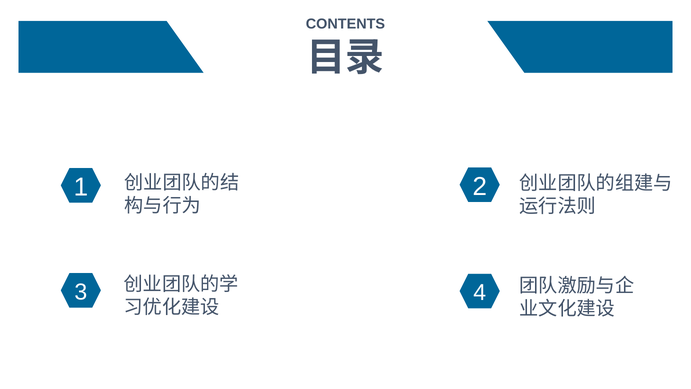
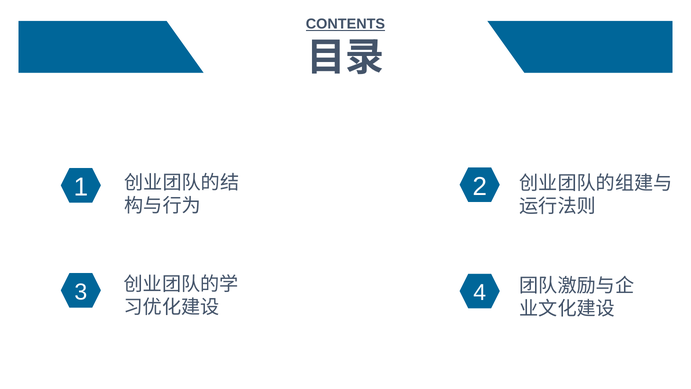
CONTENTS underline: none -> present (345, 24)
